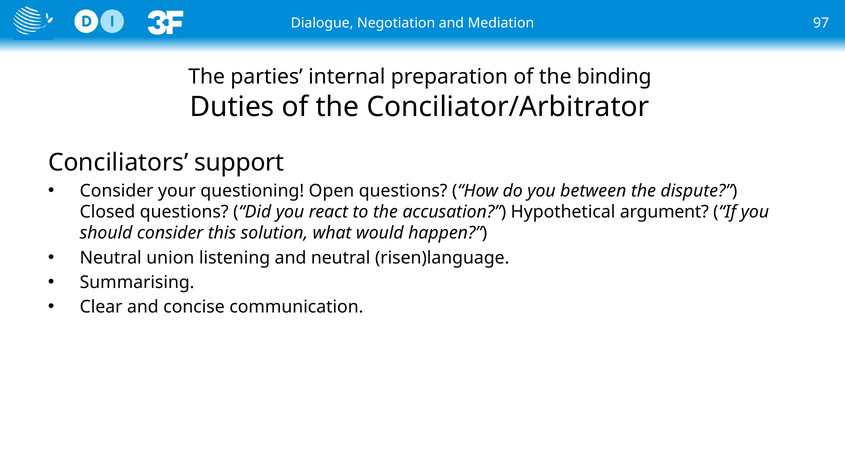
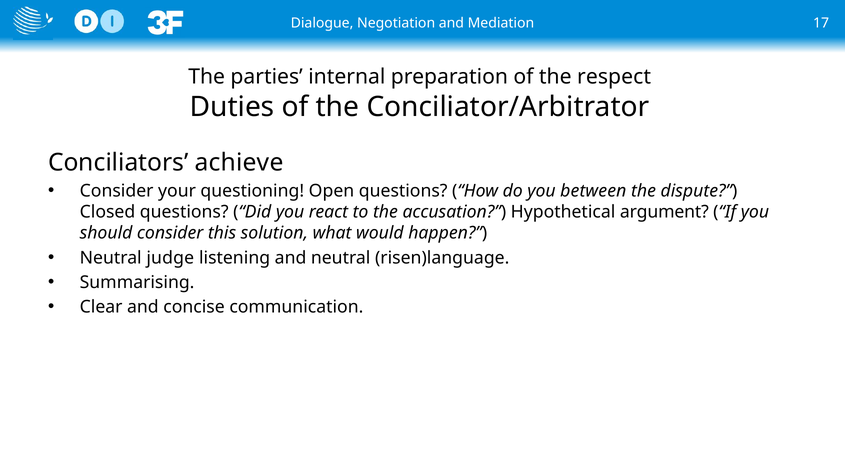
97: 97 -> 17 (821, 23)
binding: binding -> respect (614, 77)
support: support -> achieve (239, 163)
union: union -> judge (170, 258)
